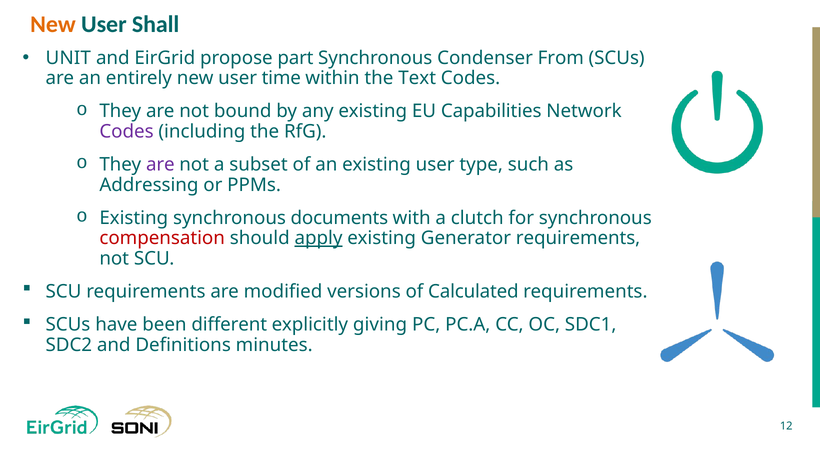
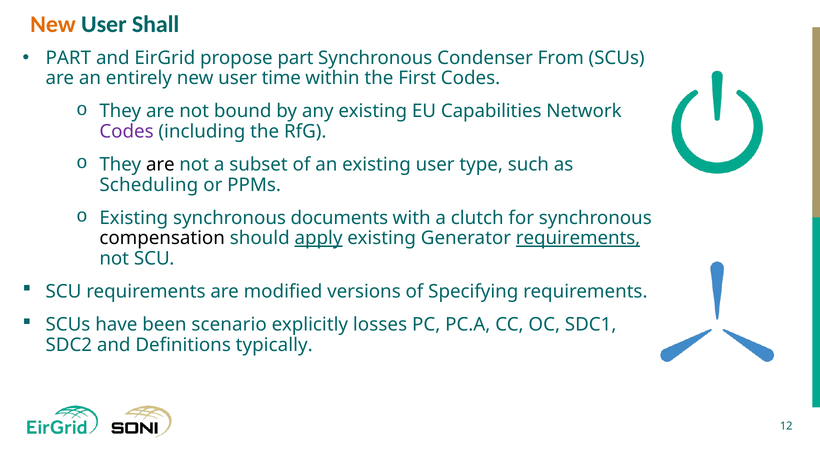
UNIT: UNIT -> PART (68, 58)
Text: Text -> First (417, 78)
are colour: purple -> black (160, 165)
Addressing: Addressing -> Scheduling (149, 185)
compensation colour: red -> black (162, 238)
requirements underline: none -> present (578, 238)
Calculated: Calculated -> Specifying (473, 292)
different: different -> scenario (229, 325)
giving: giving -> losses (380, 325)
minutes: minutes -> typically (274, 345)
